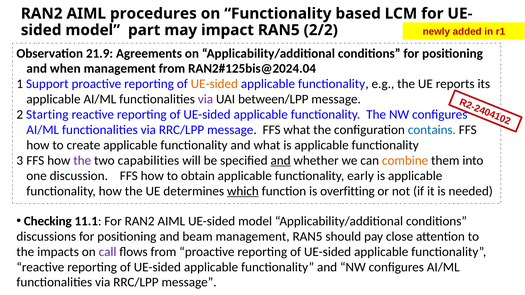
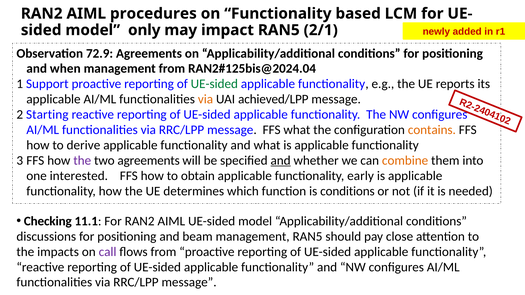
part: part -> only (144, 30)
2/2: 2/2 -> 2/1 (321, 30)
21.9: 21.9 -> 72.9 (100, 53)
UE-sided colour: orange -> green (214, 84)
via colour: purple -> orange (206, 99)
between/LPP: between/LPP -> achieved/LPP (273, 99)
contains colour: blue -> orange (432, 130)
create: create -> derive (83, 145)
two capabilities: capabilities -> agreements (149, 161)
discussion: discussion -> interested (79, 176)
which underline: present -> none (243, 191)
is overfitting: overfitting -> conditions (347, 191)
